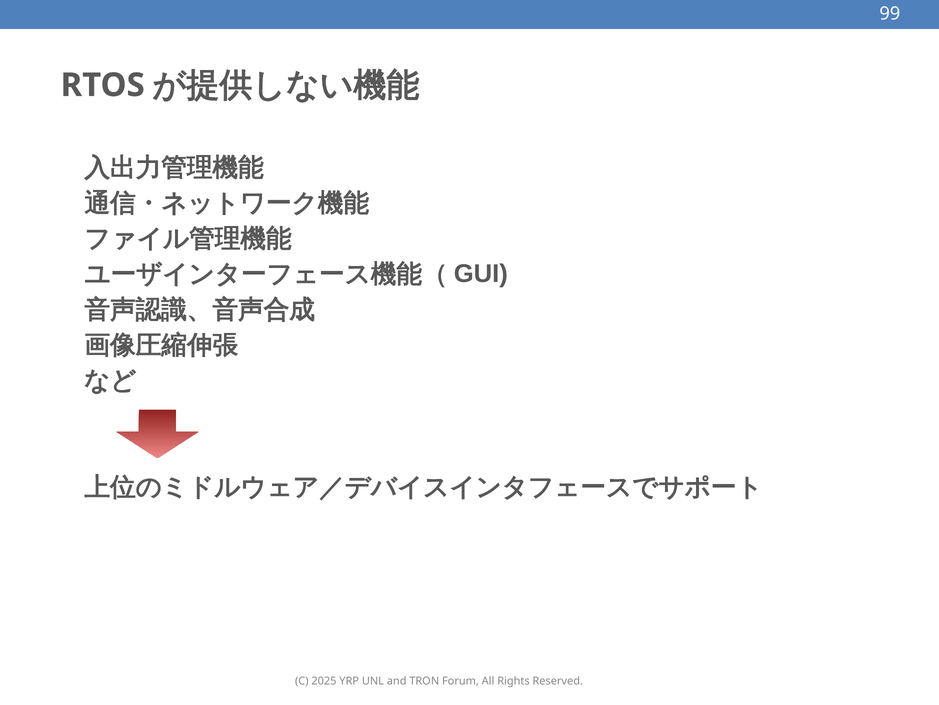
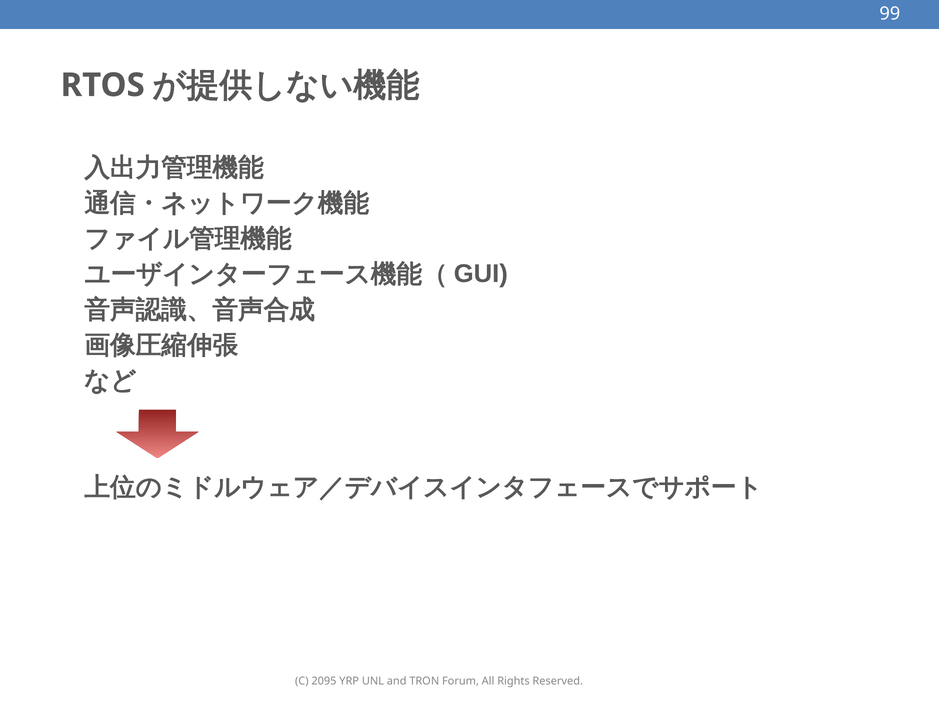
2025: 2025 -> 2095 (324, 681)
